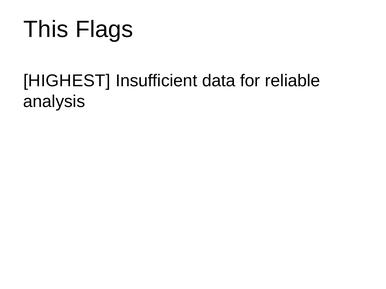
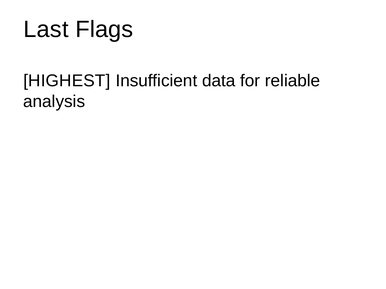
This: This -> Last (46, 29)
